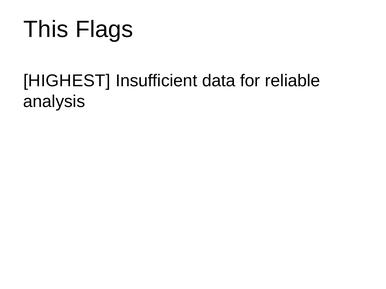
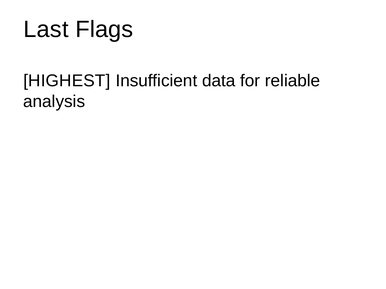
This: This -> Last (46, 29)
